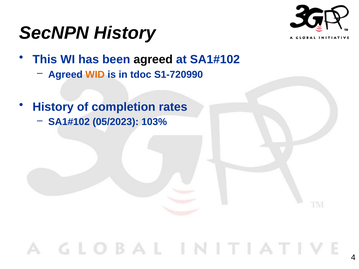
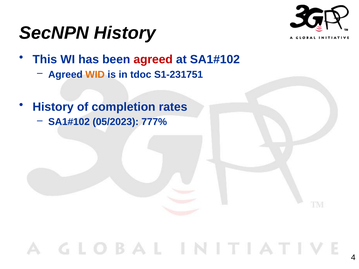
agreed colour: black -> red (153, 60)
S1-720990: S1-720990 -> S1-231751 (179, 75)
103%: 103% -> 777% (154, 122)
